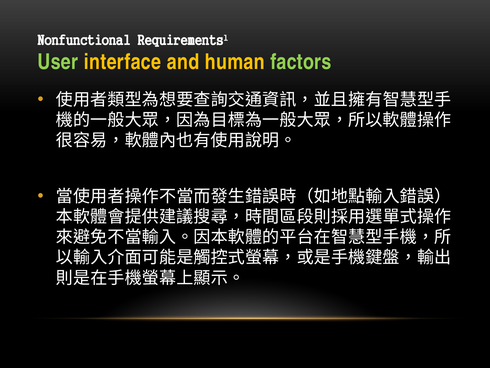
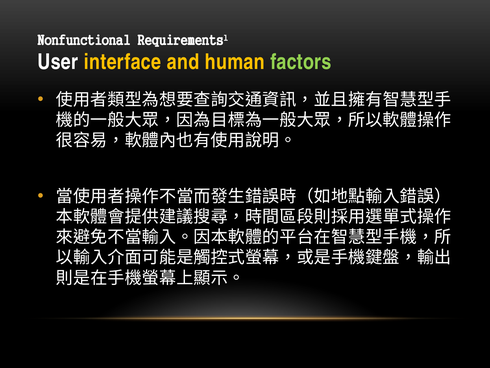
User colour: light green -> white (58, 62)
